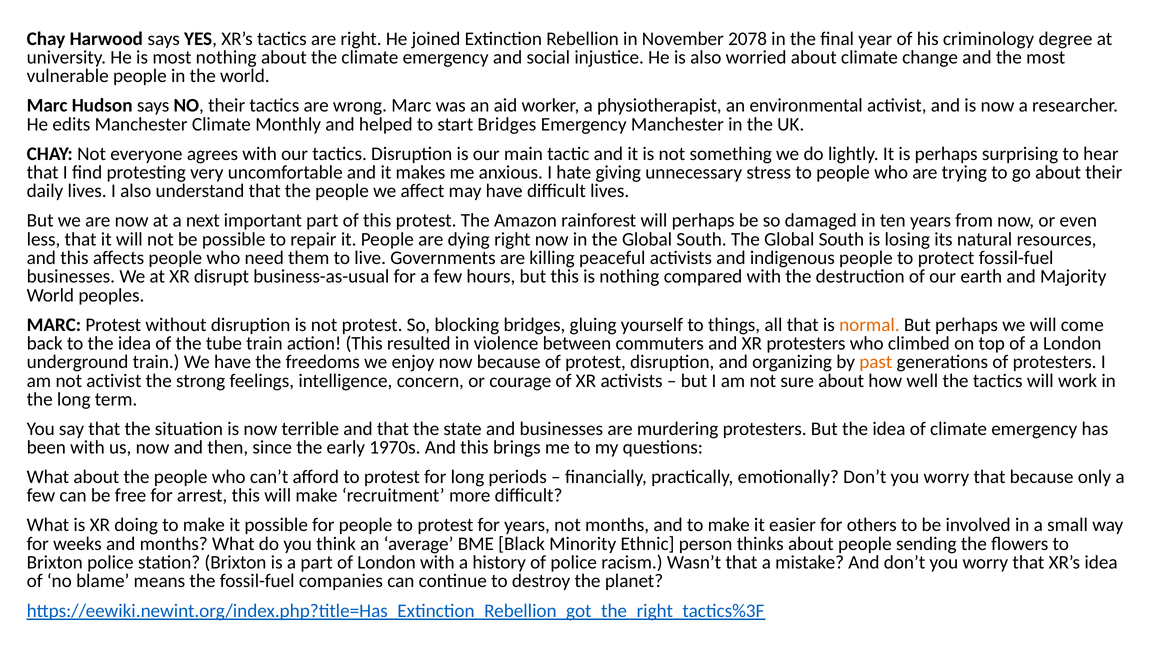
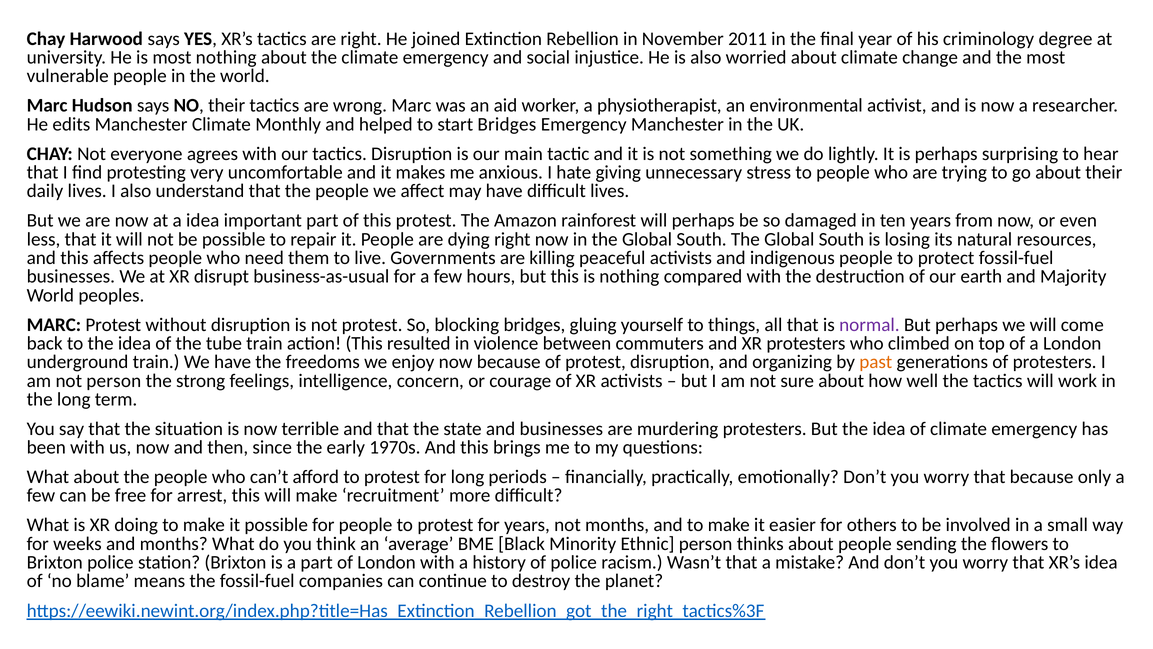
2078: 2078 -> 2011 (748, 39)
a next: next -> idea (203, 220)
normal colour: orange -> purple (869, 324)
not activist: activist -> person (114, 380)
